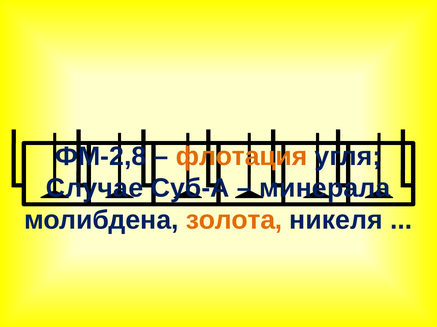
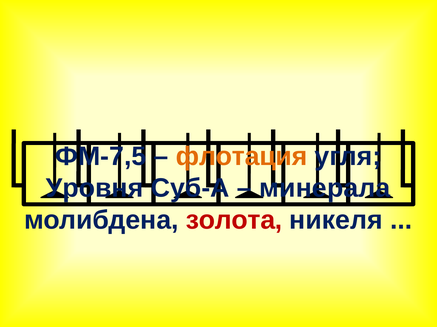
ФМ-2,8: ФМ-2,8 -> ФМ-7,5 (101, 157)
Случае: Случае -> Уровня (95, 189)
золота colour: orange -> red (234, 221)
